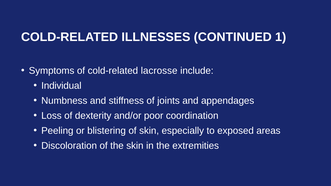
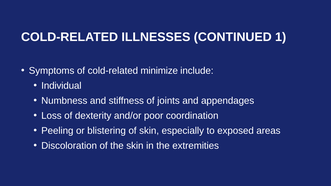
lacrosse: lacrosse -> minimize (159, 71)
